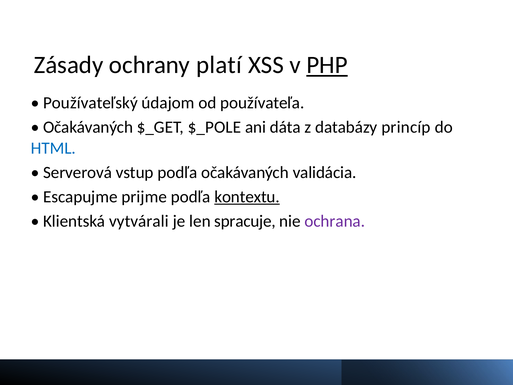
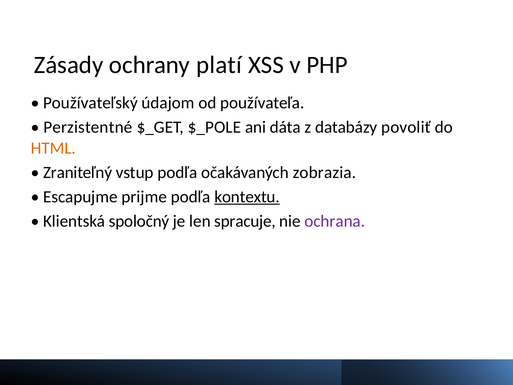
PHP underline: present -> none (327, 65)
Očakávaných: Očakávaných -> Perzistentné (88, 127)
princíp: princíp -> povoliť (406, 127)
HTML colour: blue -> orange (53, 148)
Serverová: Serverová -> Zraniteľný (78, 172)
validácia: validácia -> zobrazia (324, 172)
vytvárali: vytvárali -> spoločný (139, 221)
